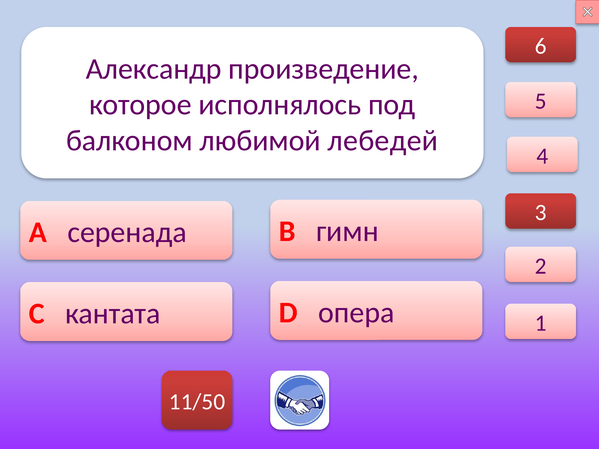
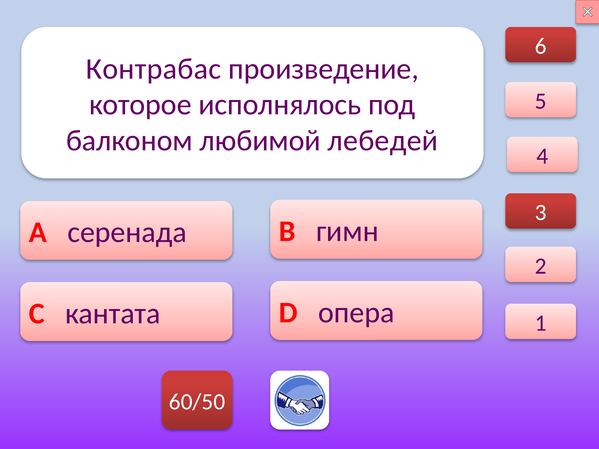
Александр: Александр -> Контрабас (153, 69)
11/50: 11/50 -> 60/50 (197, 402)
